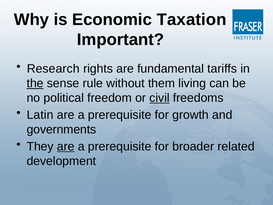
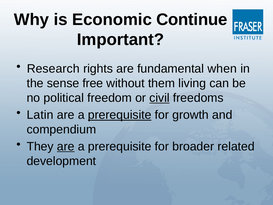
Taxation: Taxation -> Continue (192, 20)
tariffs: tariffs -> when (222, 69)
the underline: present -> none (35, 83)
rule: rule -> free (93, 83)
prerequisite underline: none -> present (120, 115)
governments: governments -> compendium (61, 129)
